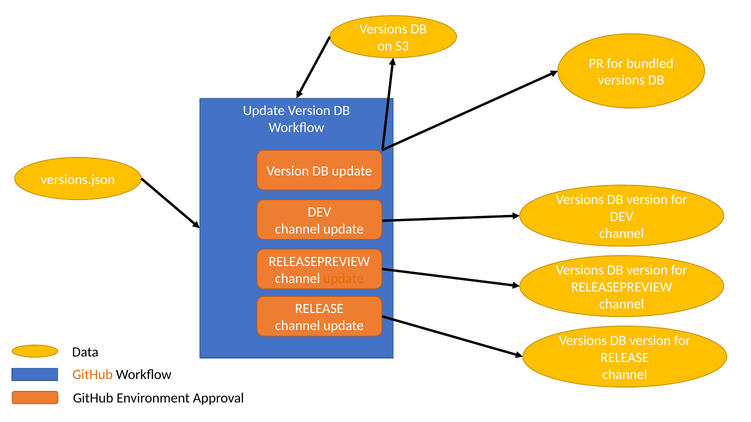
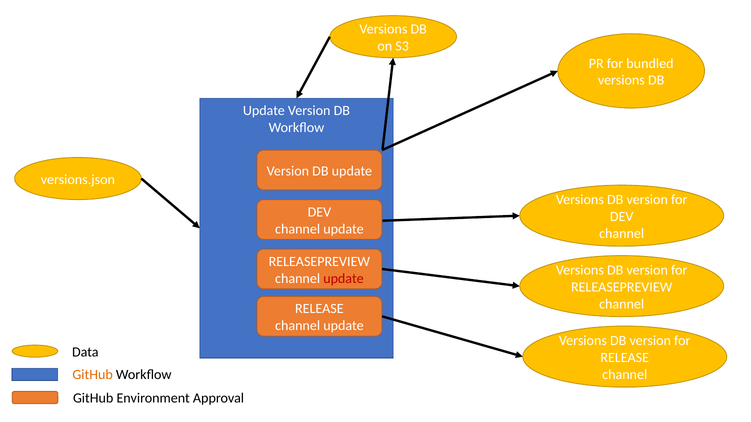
update colour: orange -> red (344, 279)
